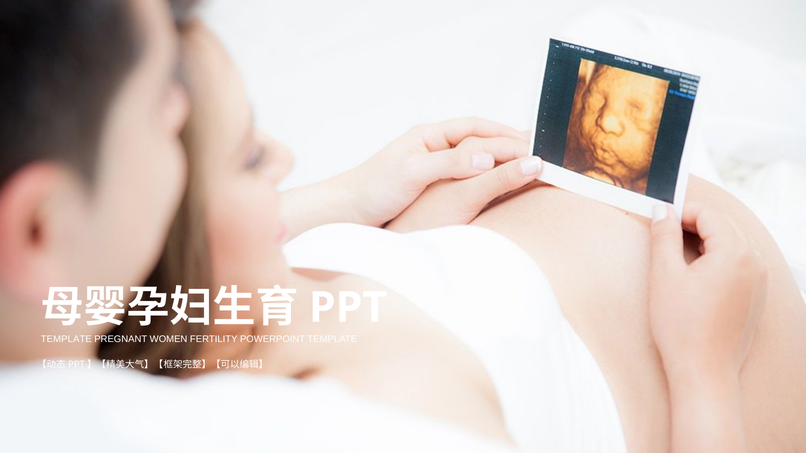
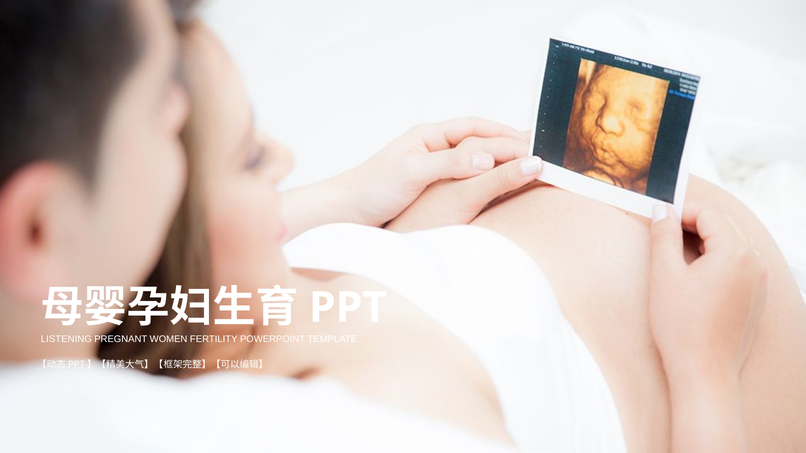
TEMPLATE: TEMPLATE -> LISTENING (66, 339)
